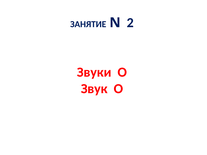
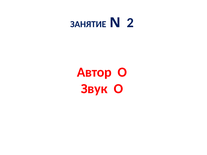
Звуки: Звуки -> Автор (94, 72)
